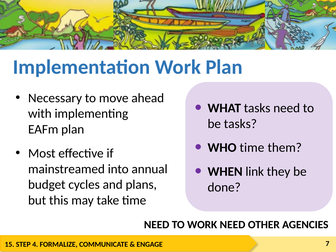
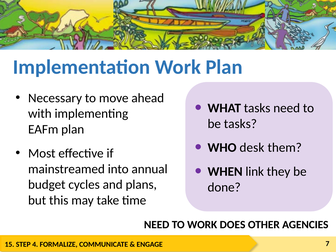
WHO time: time -> desk (252, 148)
WORK NEED: NEED -> DOES (233, 225)
